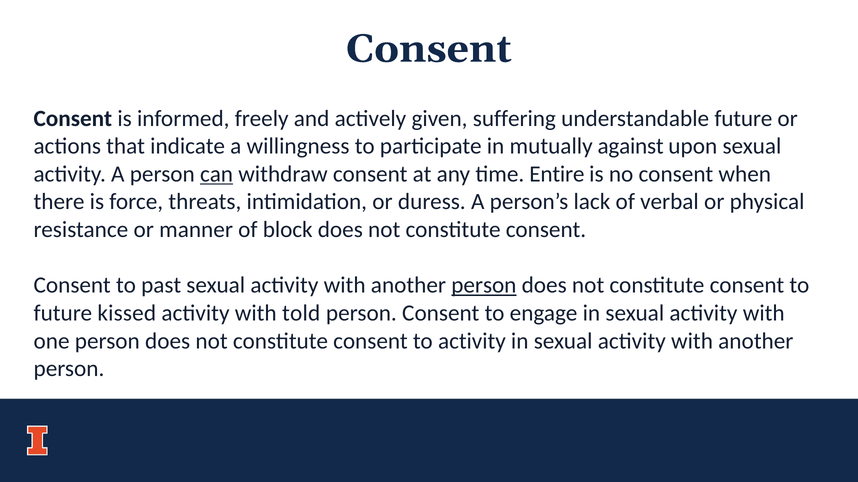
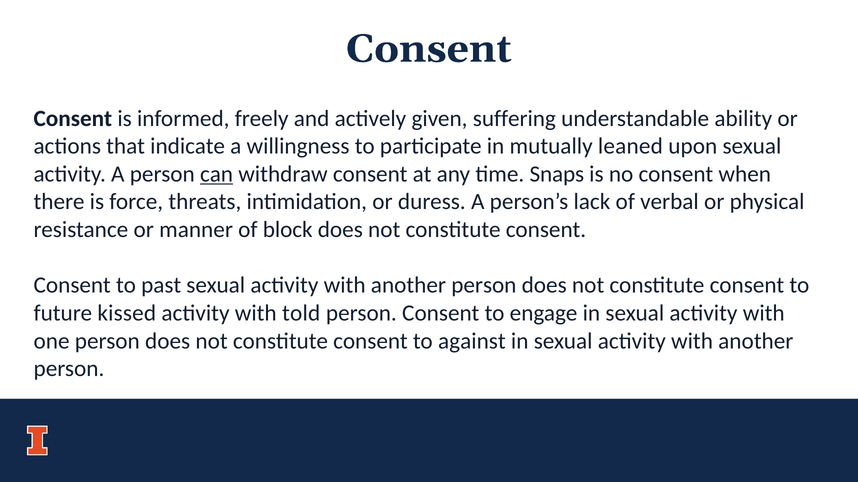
understandable future: future -> ability (743, 118)
against: against -> leaned (630, 146)
Entire: Entire -> Snaps (557, 174)
person underline: present -> none (484, 286)
to activity: activity -> against (472, 341)
